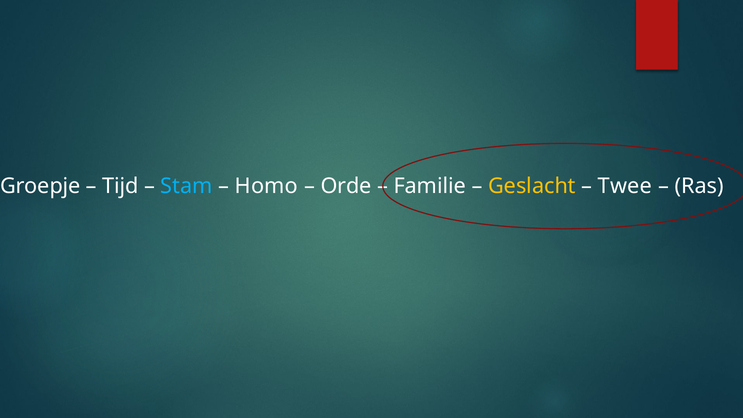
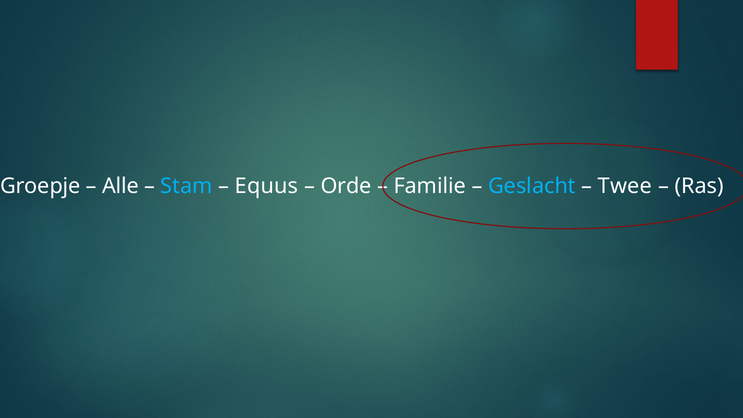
Tijd: Tijd -> Alle (120, 186)
Homo: Homo -> Equus (266, 186)
Geslacht colour: yellow -> light blue (532, 186)
